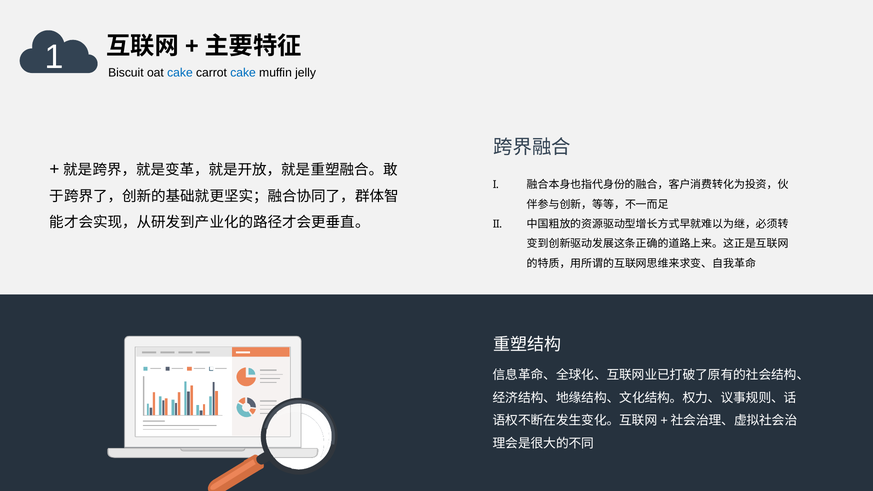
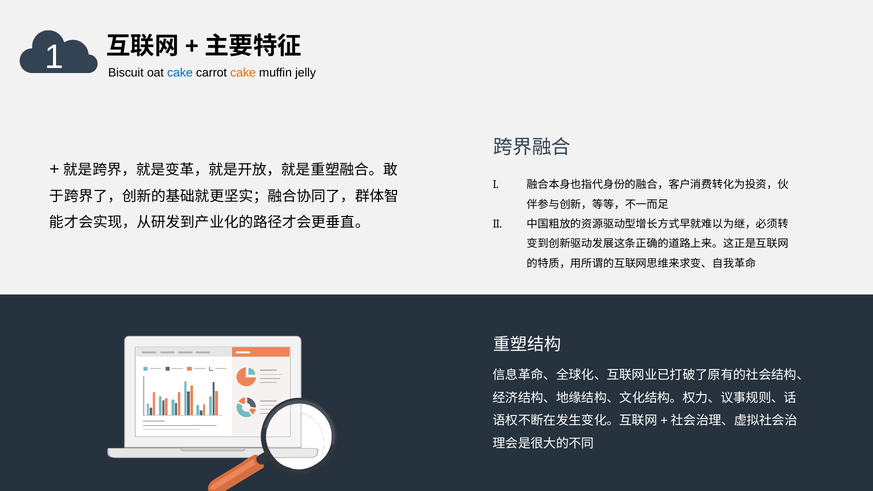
cake colour: blue -> orange (243, 73)
